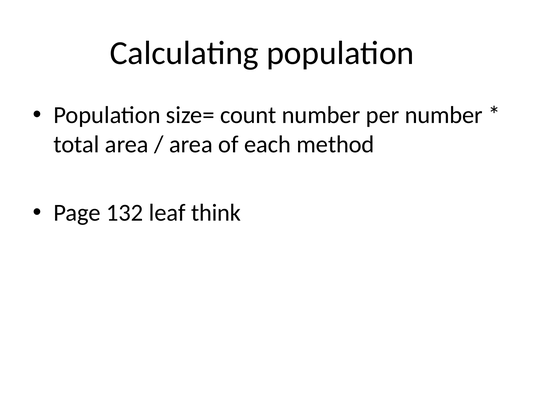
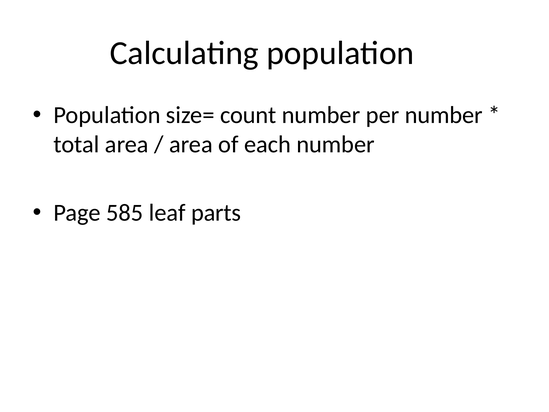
each method: method -> number (336, 144)
132: 132 -> 585 (125, 213)
think: think -> parts (216, 213)
